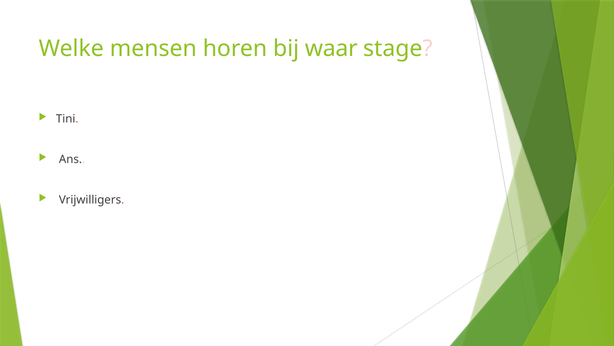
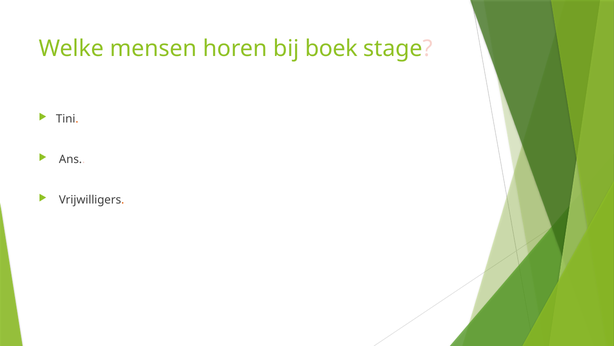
waar: waar -> boek (331, 48)
